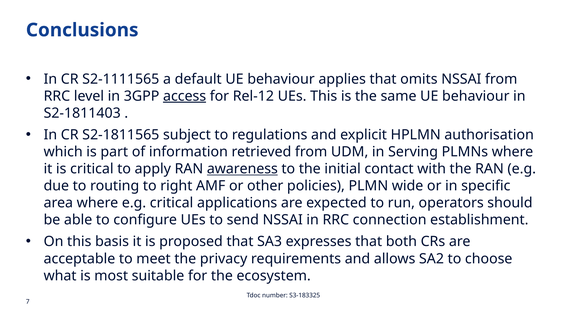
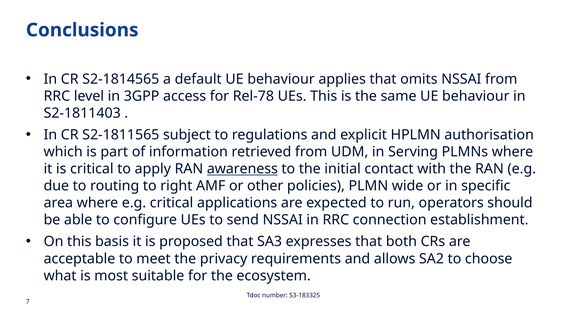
S2-1111565: S2-1111565 -> S2-1814565 (121, 79)
access underline: present -> none (185, 96)
Rel-12: Rel-12 -> Rel-78 (253, 96)
